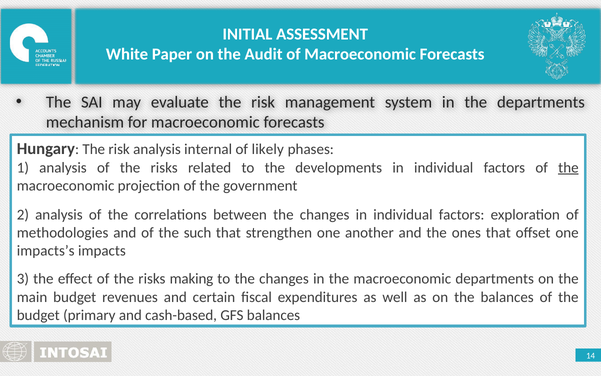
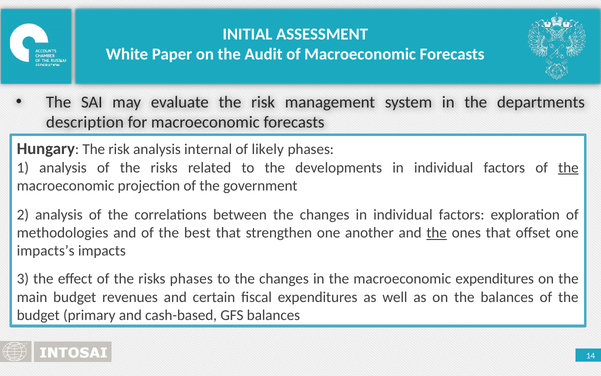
mechanism: mechanism -> description (85, 122)
such: such -> best (197, 233)
the underline: none -> present (437, 233)
risks making: making -> phases (191, 279)
macroeconomic departments: departments -> expenditures (495, 279)
